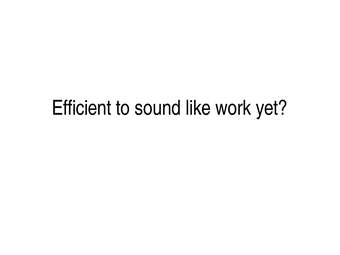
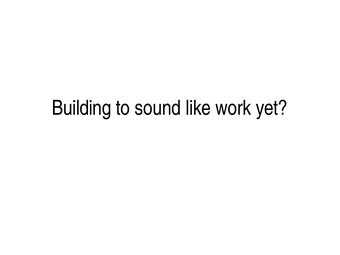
Efficient: Efficient -> Building (82, 108)
